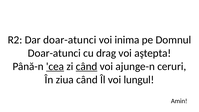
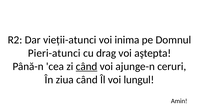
Dar doar-atunci: doar-atunci -> vieții-atunci (70, 40)
Doar-atunci: Doar-atunci -> Pieri-atunci (54, 53)
cea underline: present -> none (55, 66)
